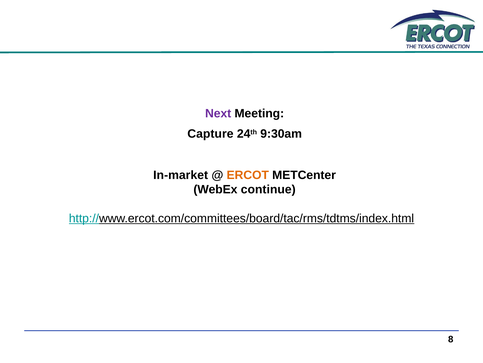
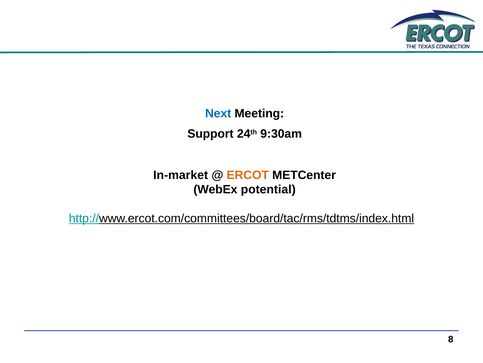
Next colour: purple -> blue (218, 113)
Capture: Capture -> Support (210, 134)
continue: continue -> potential (268, 189)
